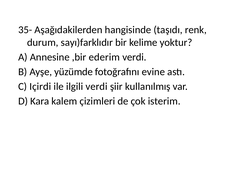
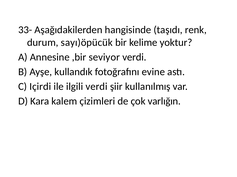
35-: 35- -> 33- (25, 30)
sayı)farklıdır: sayı)farklıdır -> sayı)öpücük (87, 43)
ederim: ederim -> seviyor (104, 57)
yüzümde: yüzümde -> kullandık (74, 72)
isterim: isterim -> varlığın (164, 102)
